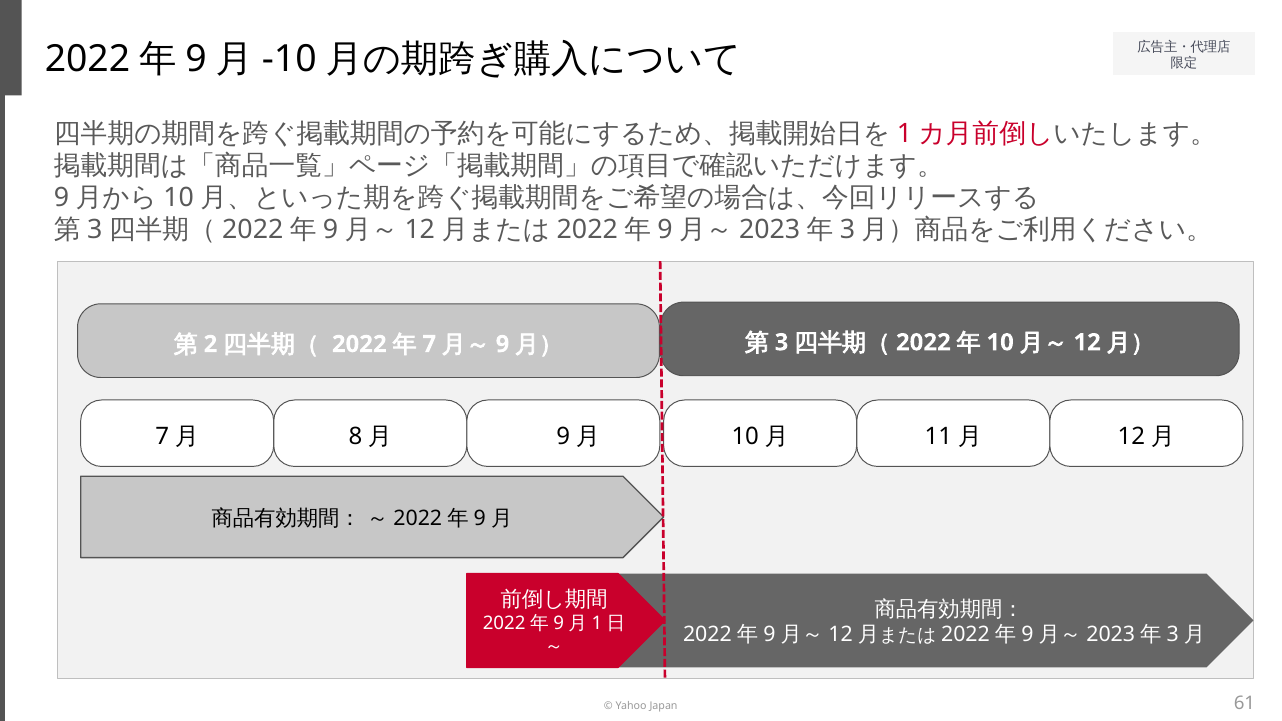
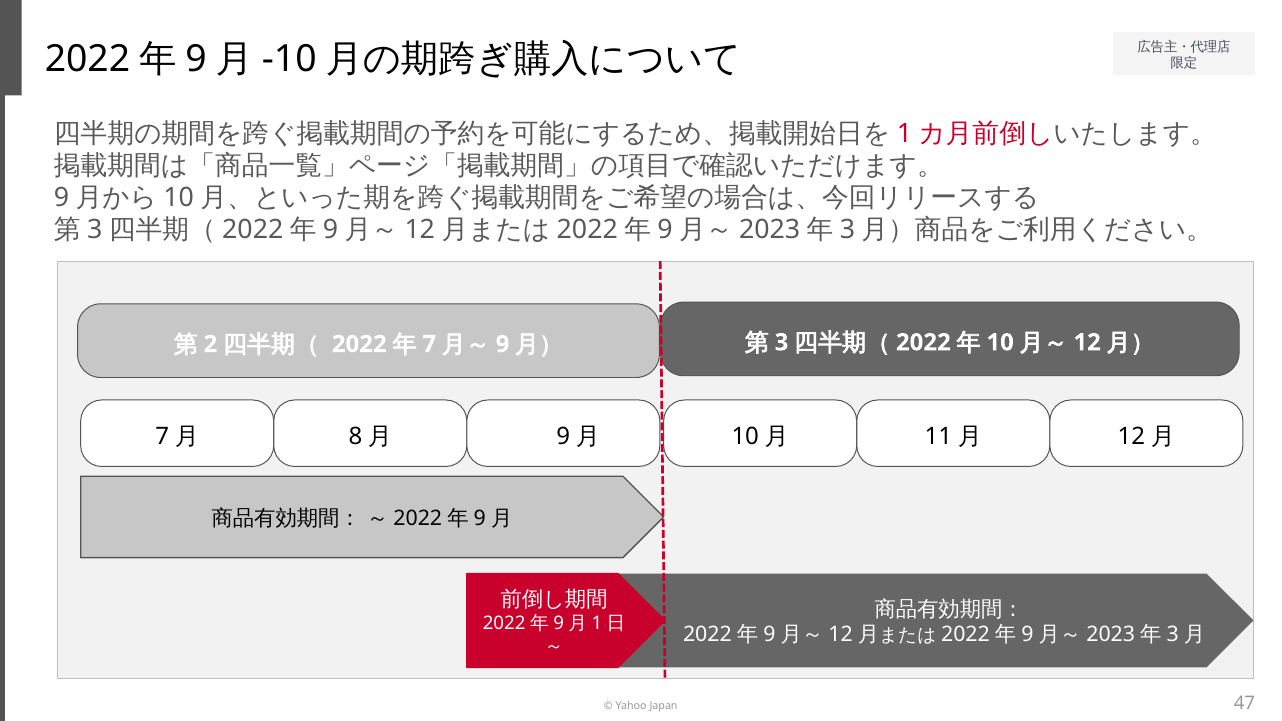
61: 61 -> 47 (1244, 703)
